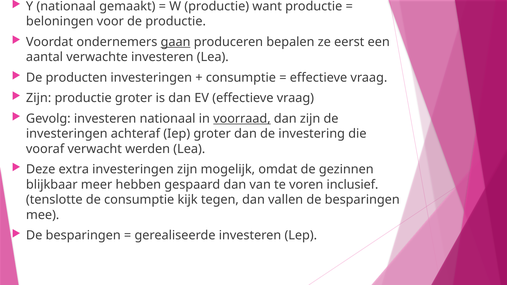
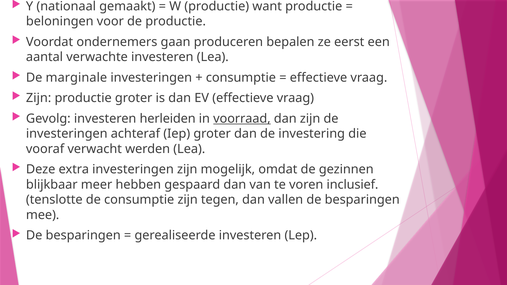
gaan underline: present -> none (176, 42)
producten: producten -> marginale (76, 78)
investeren nationaal: nationaal -> herleiden (168, 119)
consumptie kijk: kijk -> zijn (188, 200)
